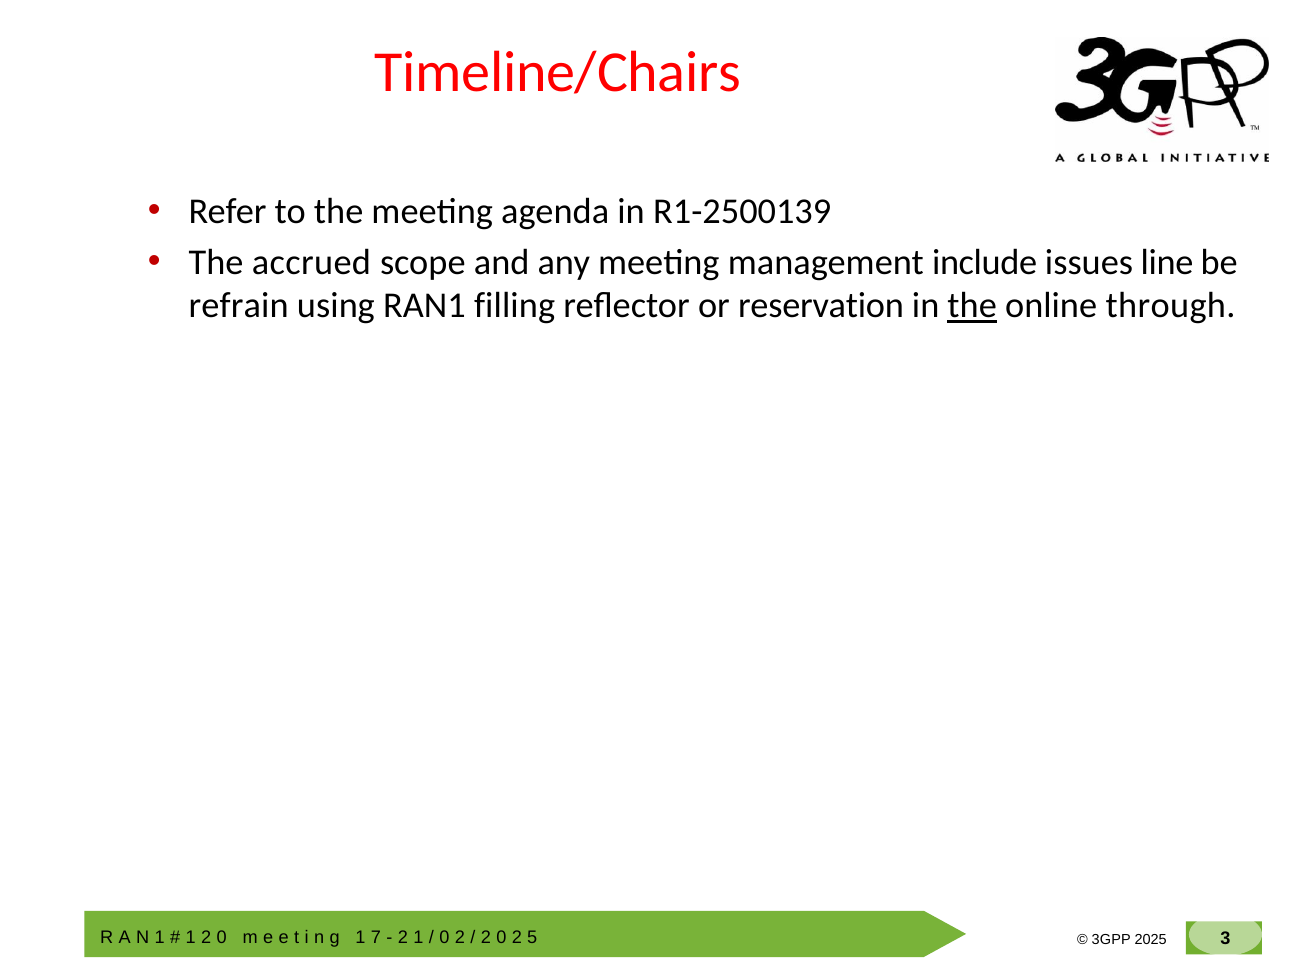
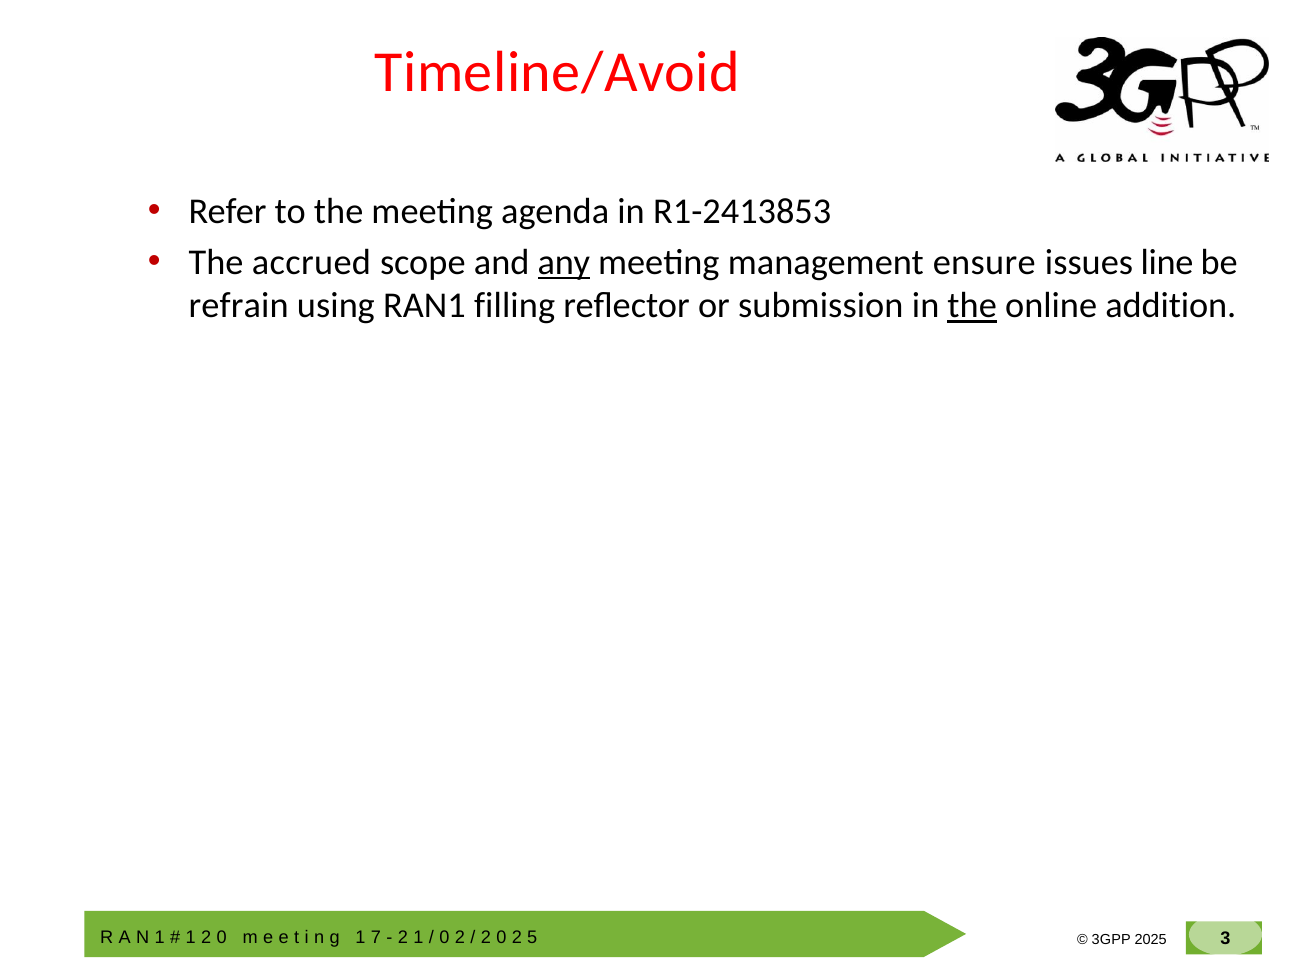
Timeline/Chairs: Timeline/Chairs -> Timeline/Avoid (557, 72)
R1-2500139: R1-2500139 -> R1-2413853 (742, 211)
any underline: none -> present (564, 262)
include: include -> ensure (984, 262)
reservation: reservation -> submission (821, 306)
through: through -> addition (1171, 306)
